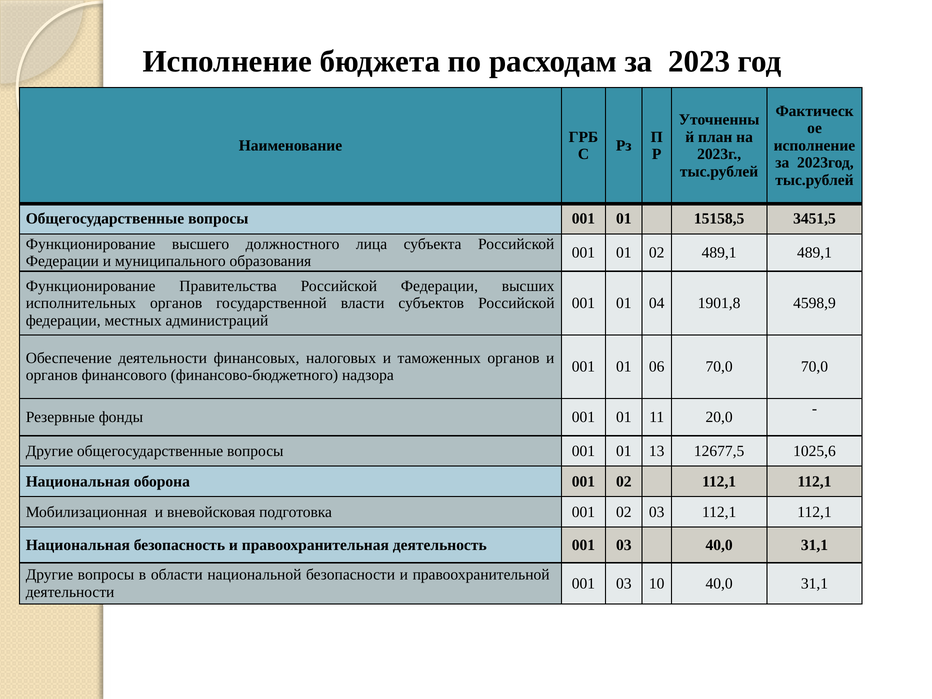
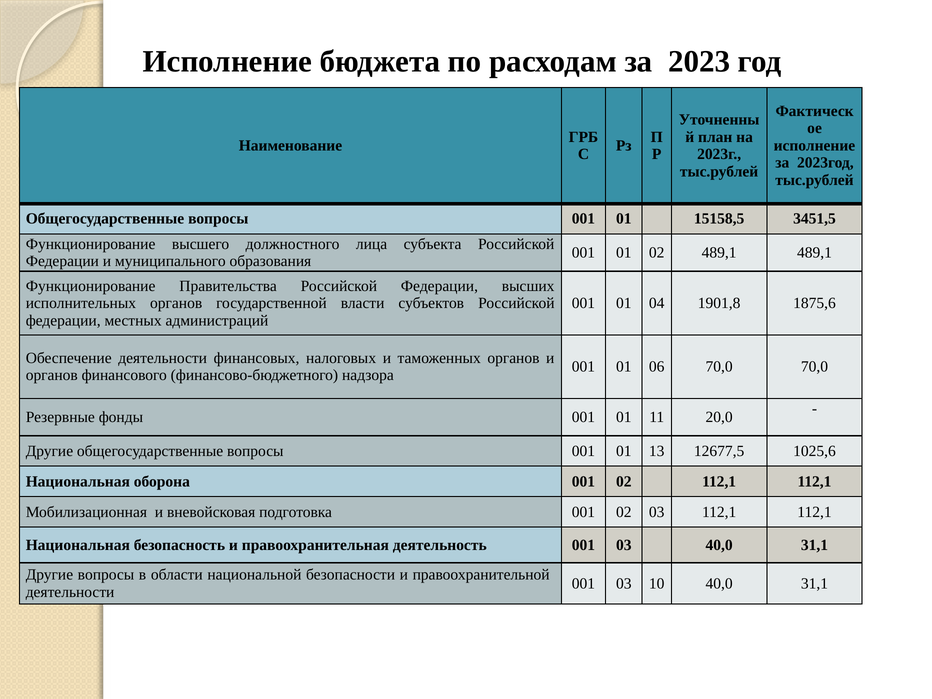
4598,9: 4598,9 -> 1875,6 (815, 303)
